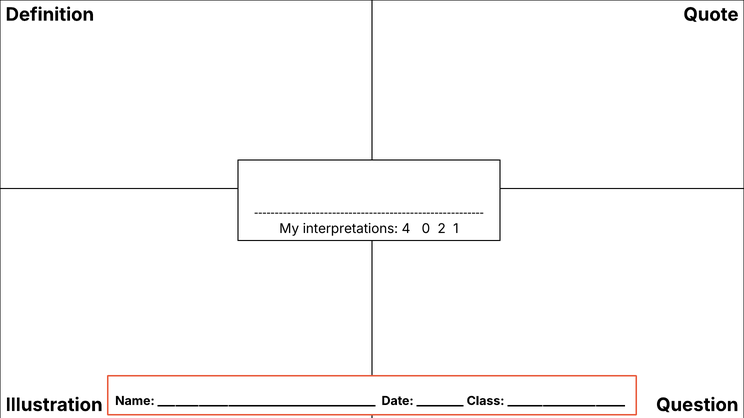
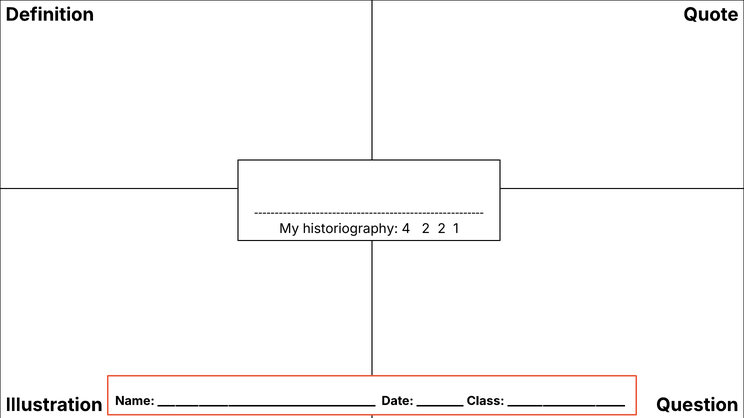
interpretations: interpretations -> historiography (350, 229)
4 0: 0 -> 2 (426, 229)
